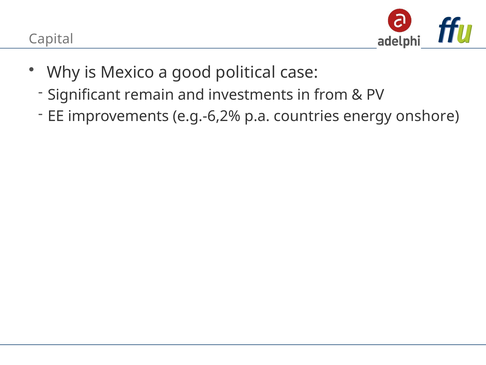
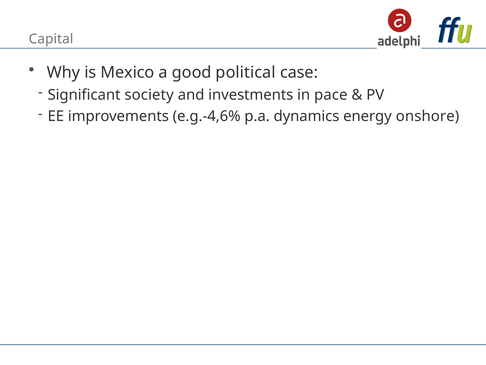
remain: remain -> society (149, 95)
from: from -> pace (331, 95)
e.g.-6,2%: e.g.-6,2% -> e.g.-4,6% (207, 116)
countries: countries -> dynamics (307, 116)
